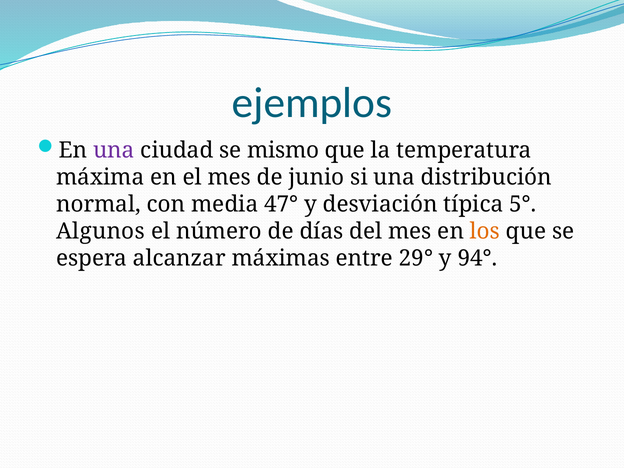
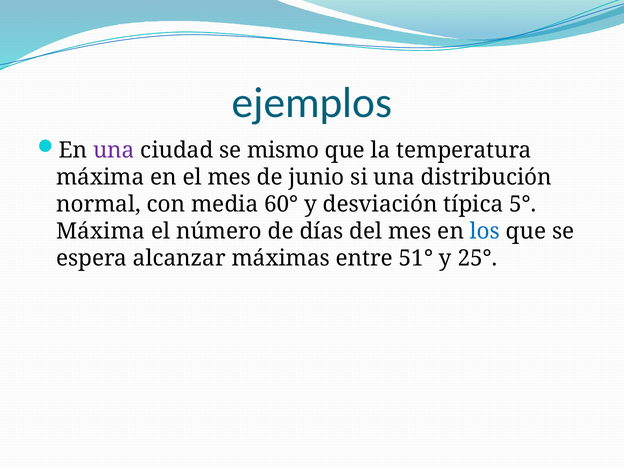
47°: 47° -> 60° (281, 204)
Algunos: Algunos -> Máxima (101, 231)
los colour: orange -> blue (485, 231)
29°: 29° -> 51° (416, 258)
94°: 94° -> 25° (477, 258)
